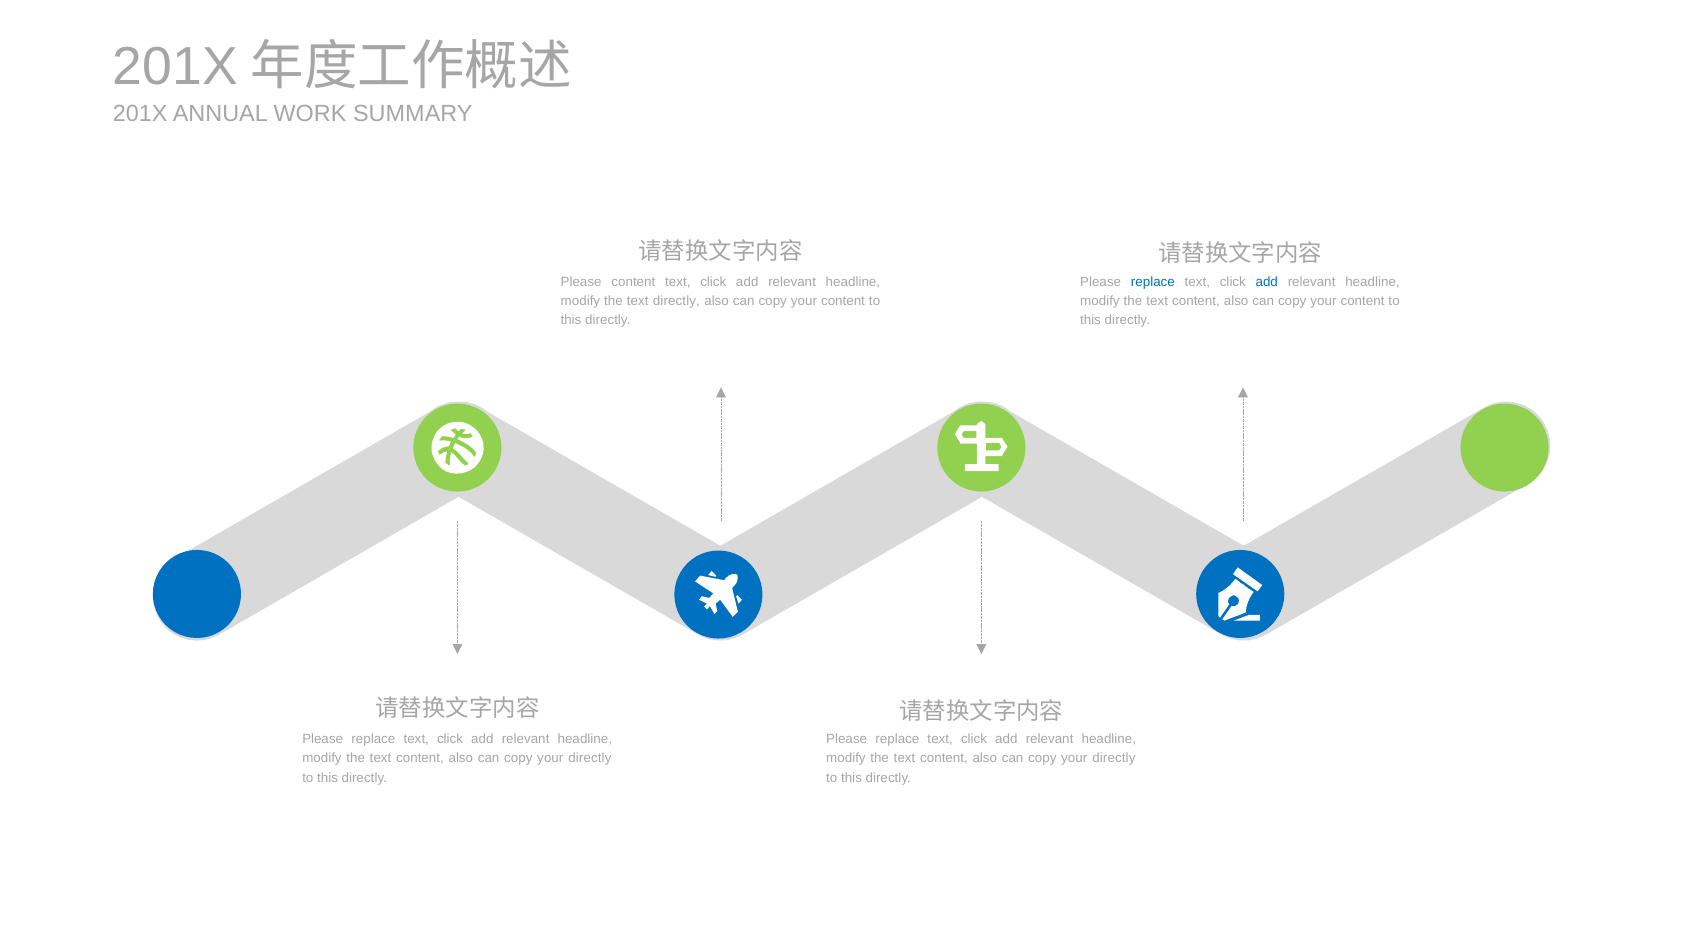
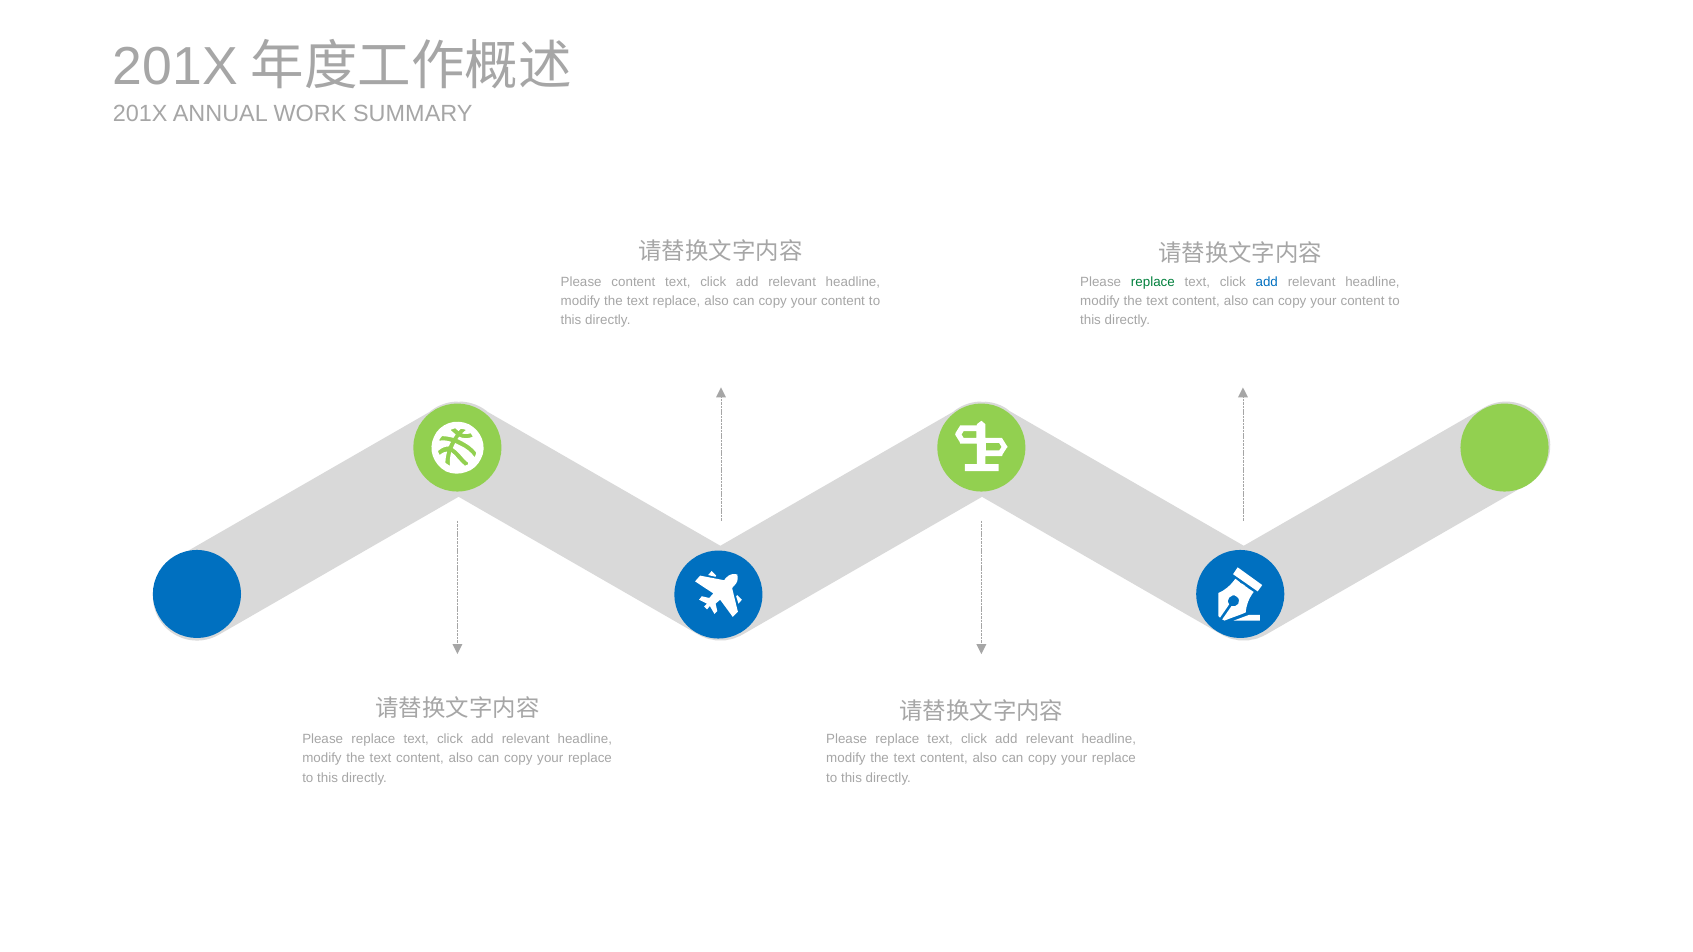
replace colour: blue -> green (1153, 282)
text directly: directly -> replace (676, 301)
directly: directly -> replace (590, 759)
directly: directly -> replace (1114, 759)
